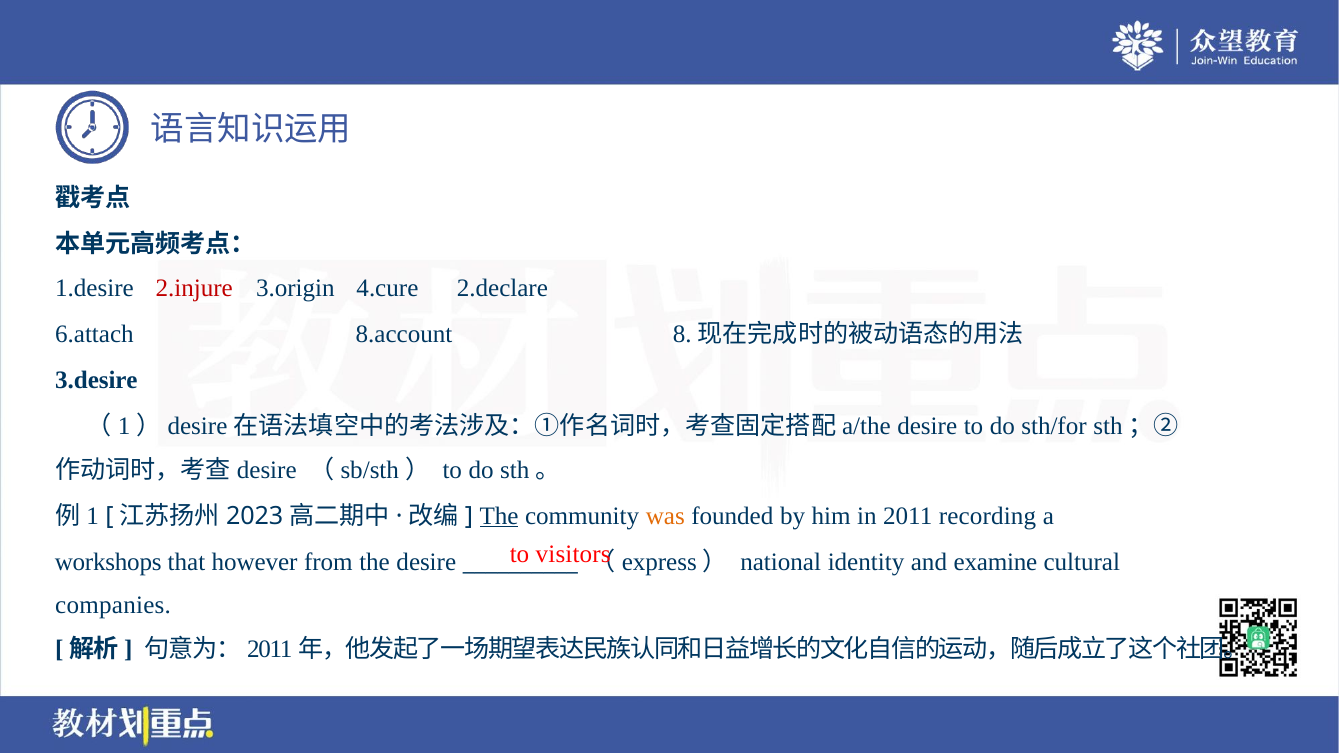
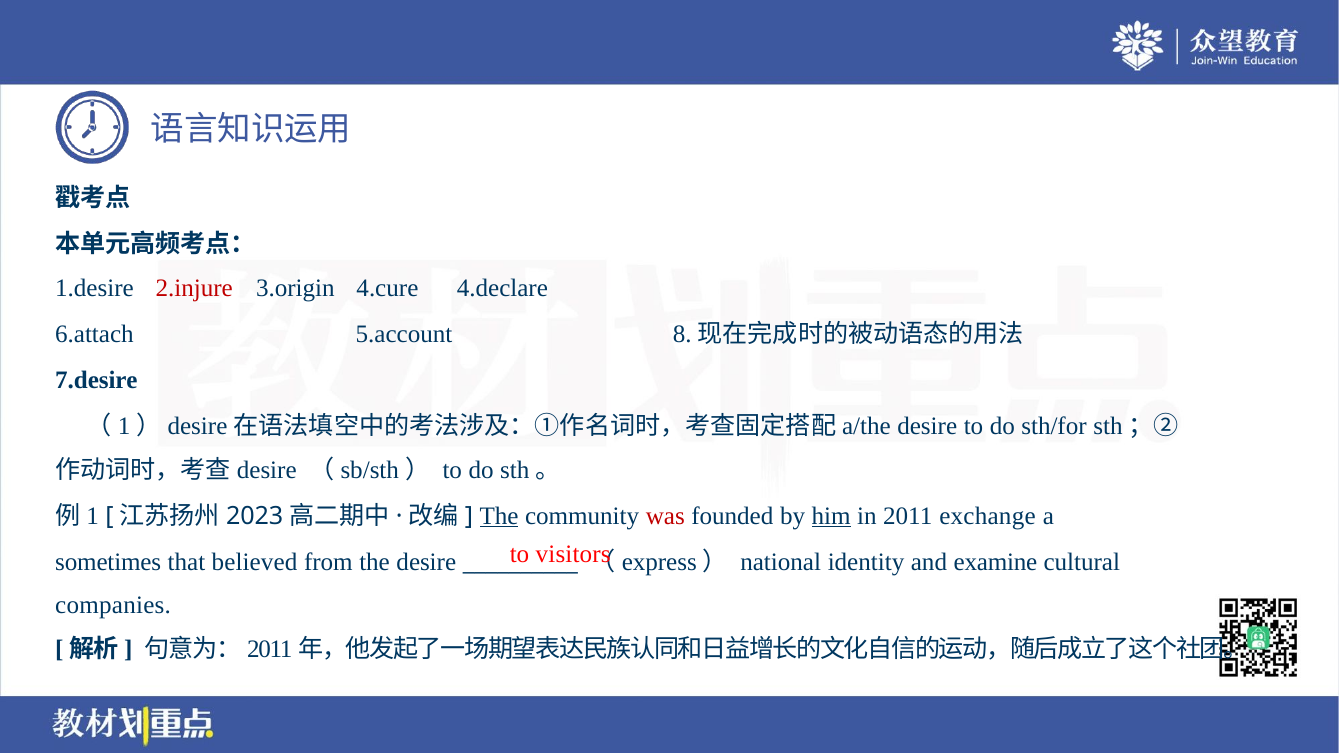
2.declare: 2.declare -> 4.declare (502, 288)
8.account: 8.account -> 5.account (404, 335)
3.desire: 3.desire -> 7.desire (96, 381)
was colour: orange -> red (665, 516)
him underline: none -> present (831, 516)
recording: recording -> exchange (987, 516)
workshops: workshops -> sometimes (108, 562)
however: however -> believed (255, 562)
